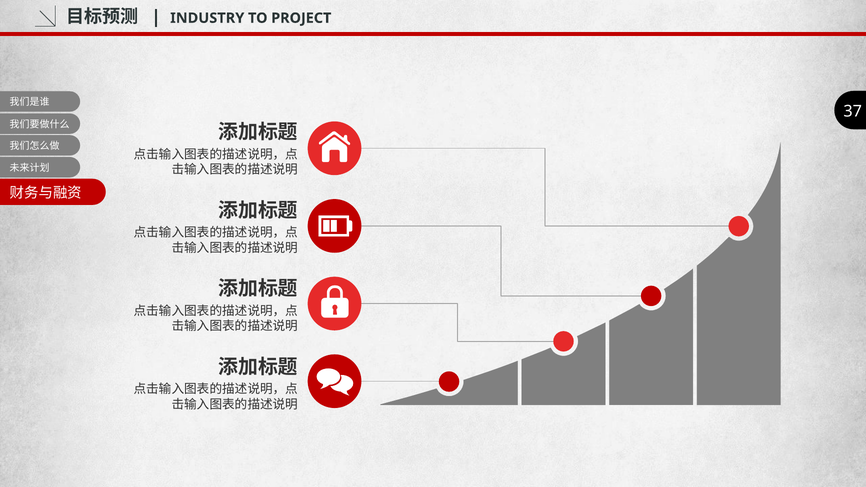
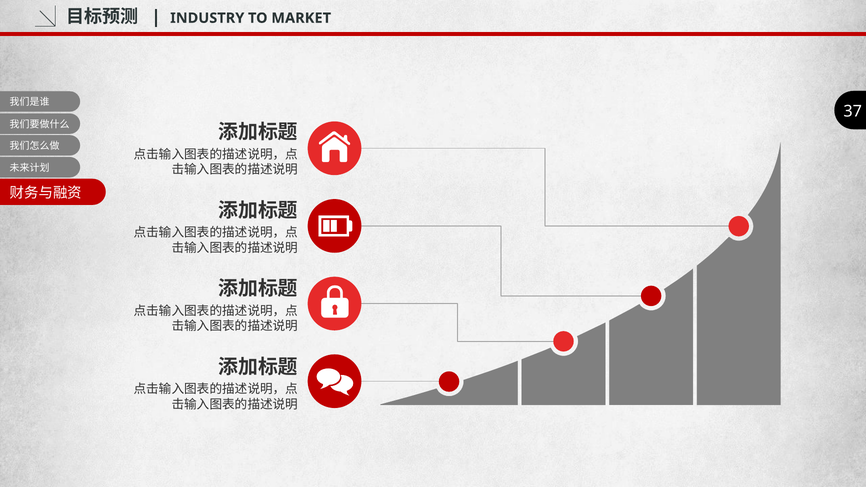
PROJECT: PROJECT -> MARKET (301, 18)
